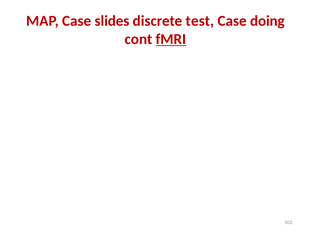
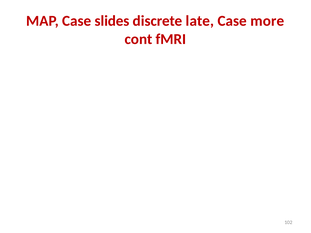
test: test -> late (200, 21)
doing: doing -> more (267, 21)
fMRI underline: present -> none (171, 39)
